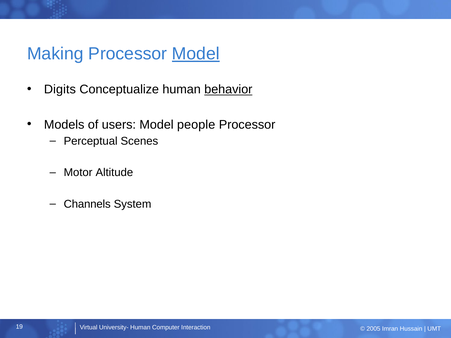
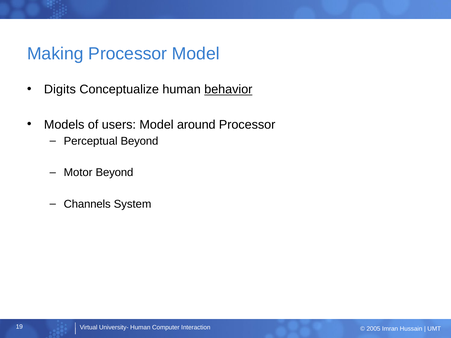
Model underline: present -> none (196, 54)
people: people -> around (196, 125)
Perceptual Scenes: Scenes -> Beyond (139, 141)
Motor Altitude: Altitude -> Beyond (114, 173)
